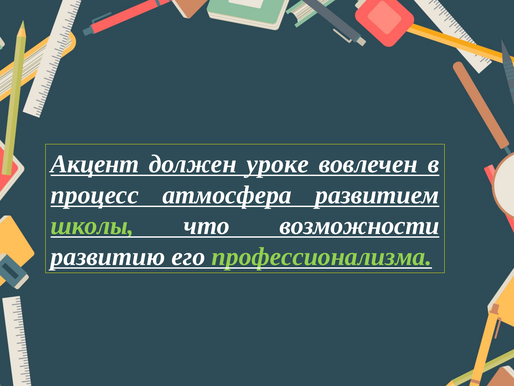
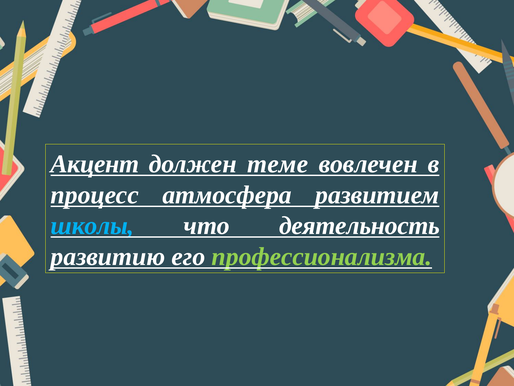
уроке: уроке -> теме (278, 164)
школы colour: light green -> light blue (92, 225)
возможности: возможности -> деятельность (360, 225)
